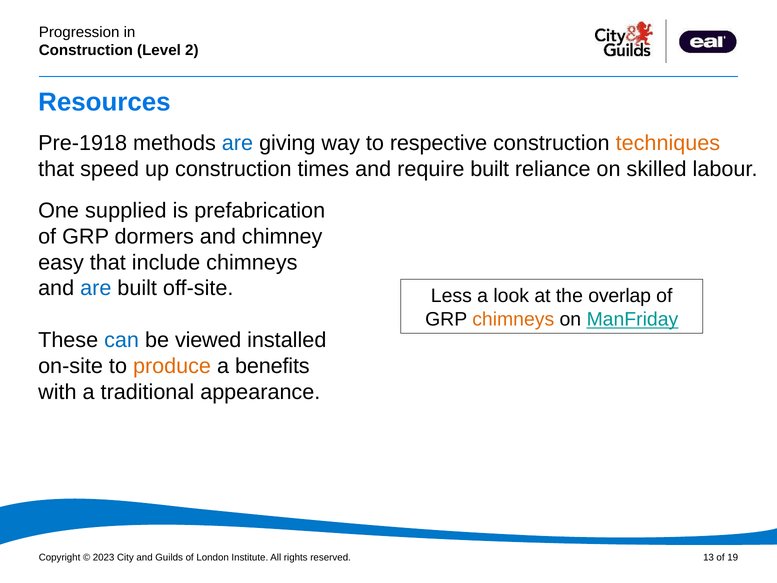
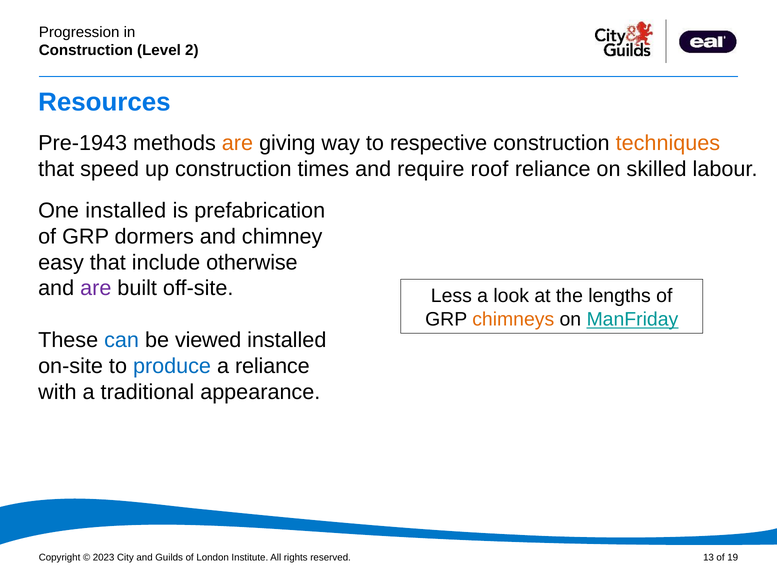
Pre-1918: Pre-1918 -> Pre-1943 (83, 143)
are colour: blue -> orange (237, 143)
require built: built -> roof (490, 169)
One supplied: supplied -> installed (126, 210)
include chimneys: chimneys -> otherwise (252, 262)
are colour: blue -> purple (96, 288)
overlap: overlap -> lengths (620, 296)
produce colour: orange -> blue (172, 366)
a benefits: benefits -> reliance (272, 366)
